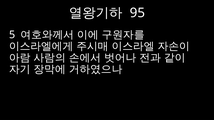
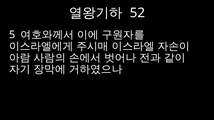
95: 95 -> 52 (137, 13)
